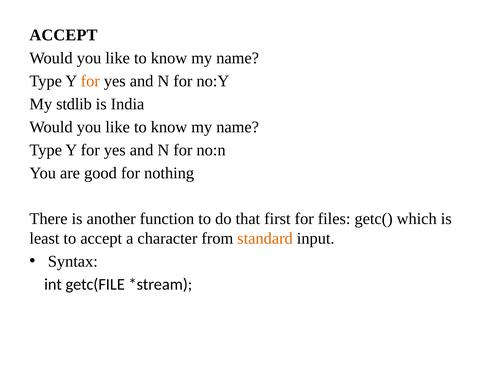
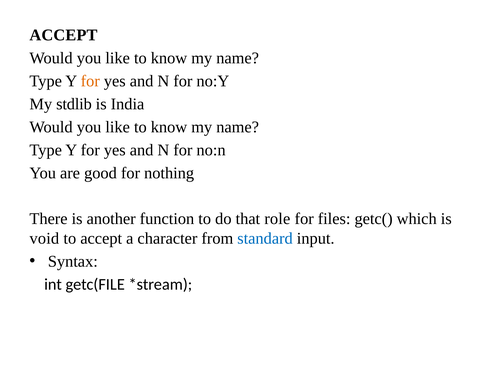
first: first -> role (277, 218)
least: least -> void (44, 238)
standard colour: orange -> blue (265, 238)
